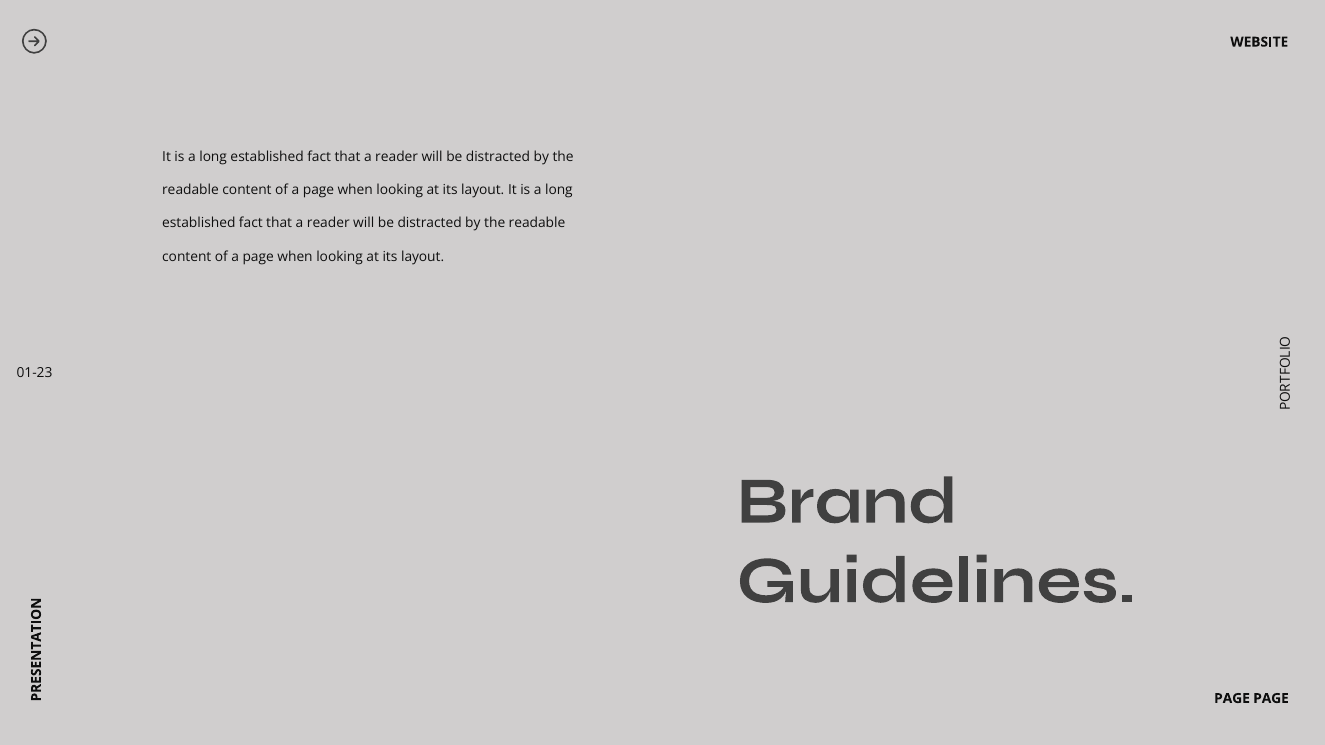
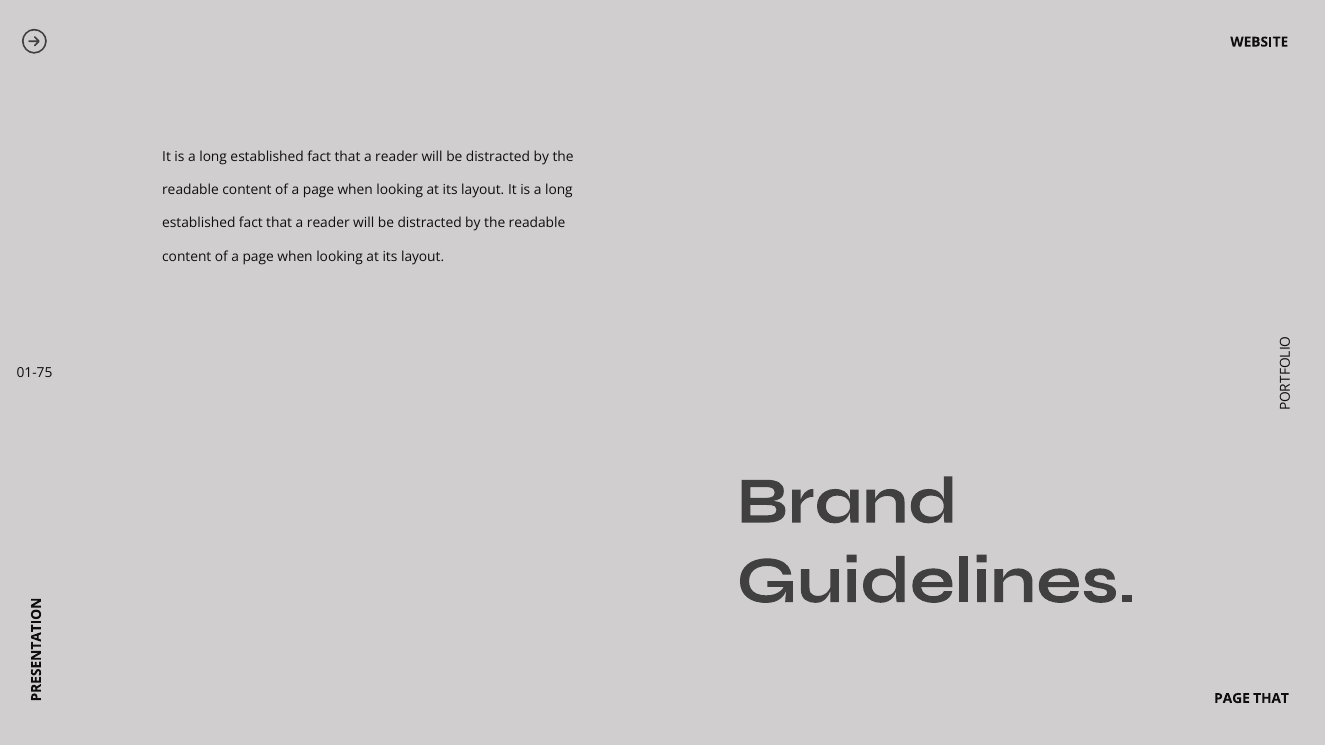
01-23: 01-23 -> 01-75 (35, 373)
PAGE PAGE: PAGE -> THAT (1271, 699)
